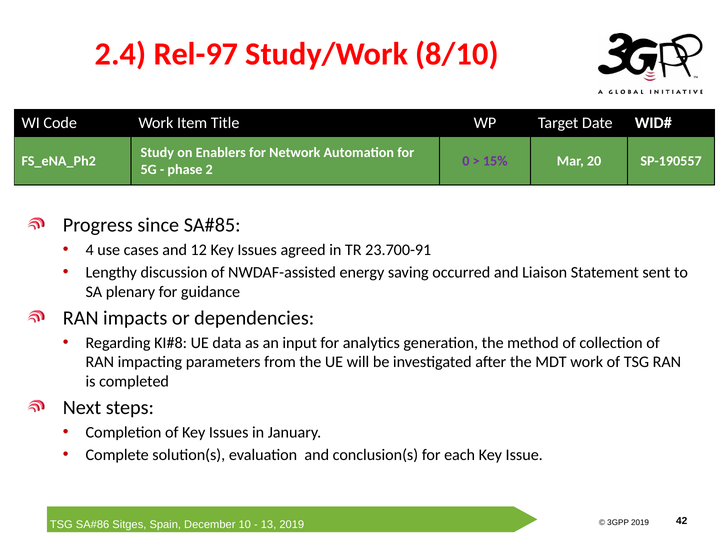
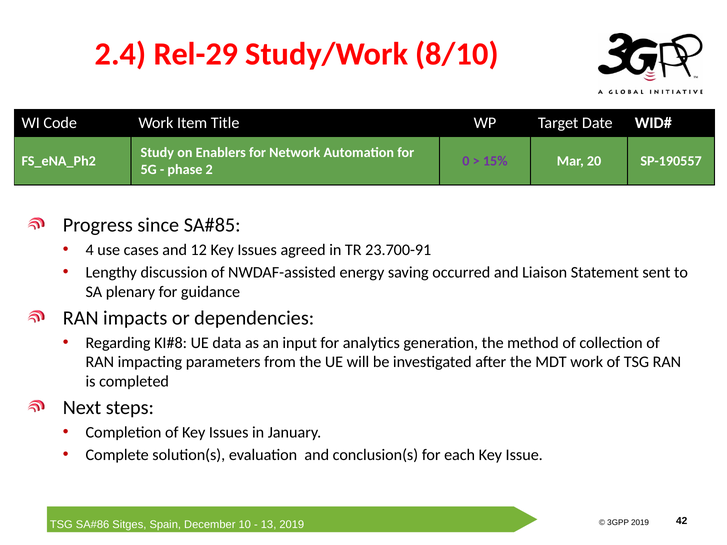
Rel-97: Rel-97 -> Rel-29 (196, 54)
